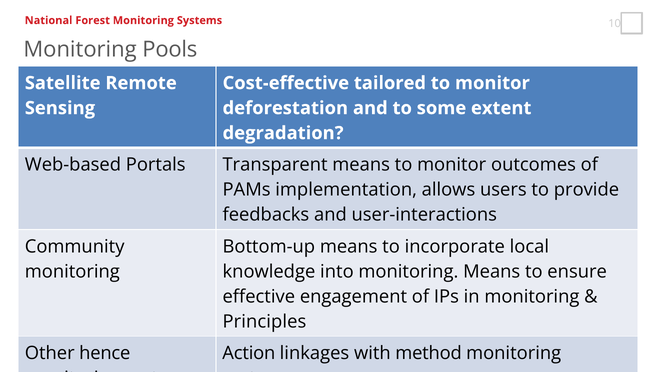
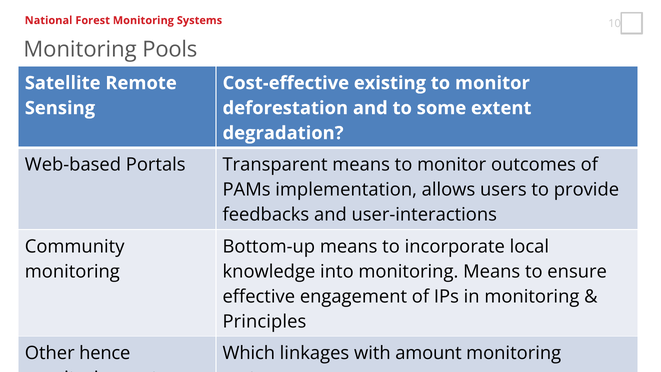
tailored: tailored -> existing (390, 83)
Action: Action -> Which (249, 353)
method: method -> amount (429, 353)
